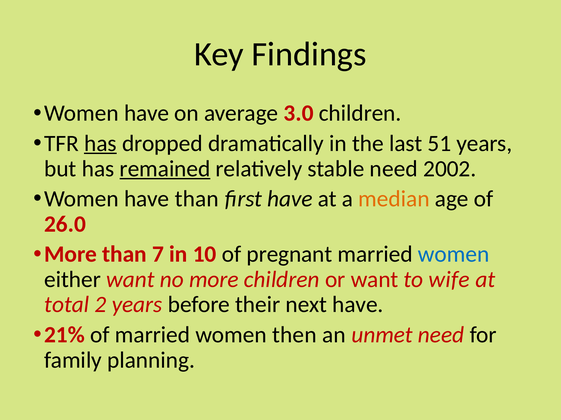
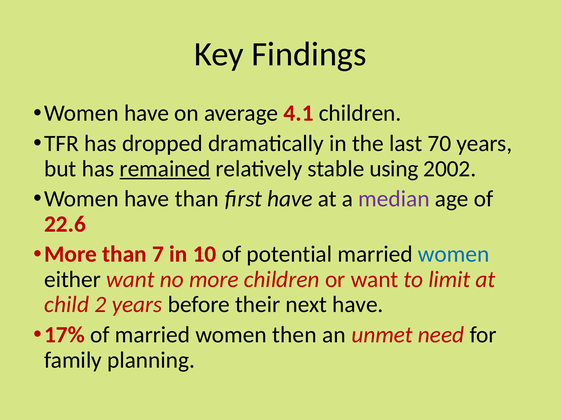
3.0: 3.0 -> 4.1 (299, 113)
has underline: present -> none (100, 144)
51: 51 -> 70 (439, 144)
stable need: need -> using (394, 169)
median colour: orange -> purple (394, 199)
26.0: 26.0 -> 22.6 (65, 224)
pregnant: pregnant -> potential (289, 255)
wife: wife -> limit (449, 280)
total: total -> child (67, 305)
21%: 21% -> 17% (65, 335)
